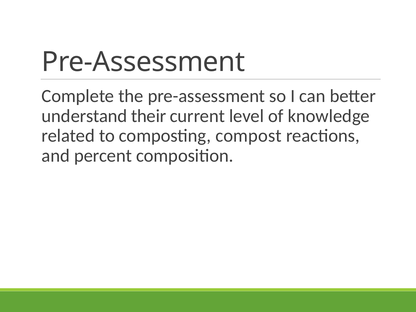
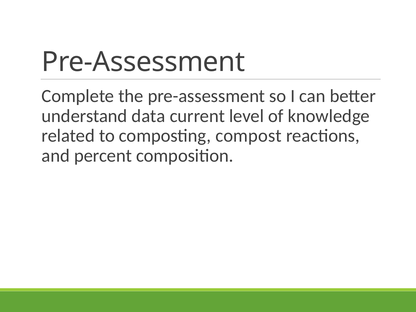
their: their -> data (148, 116)
